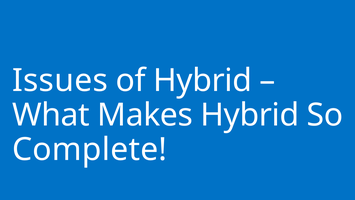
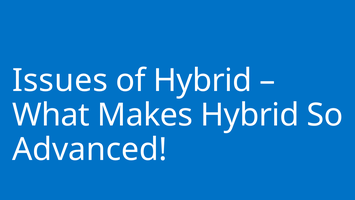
Complete: Complete -> Advanced (90, 149)
